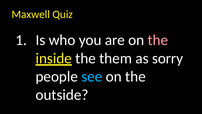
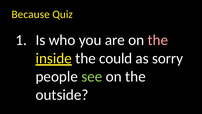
Maxwell: Maxwell -> Because (31, 14)
them: them -> could (116, 58)
see colour: light blue -> light green (92, 76)
